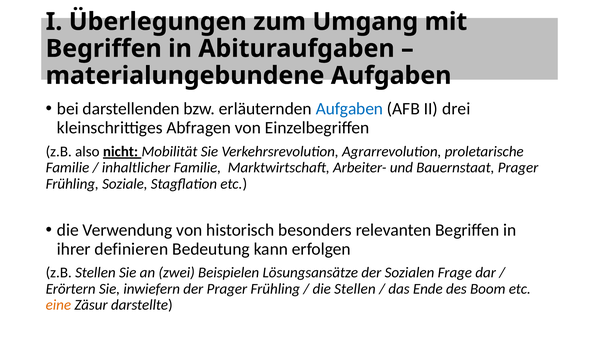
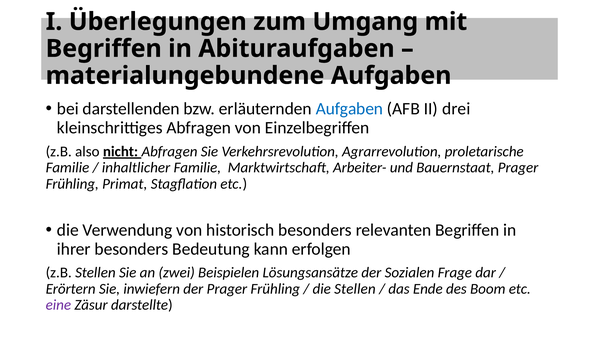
nicht Mobilität: Mobilität -> Abfragen (170, 151)
Soziale: Soziale -> Primat (125, 184)
ihrer definieren: definieren -> besonders (131, 249)
eine colour: orange -> purple (58, 305)
